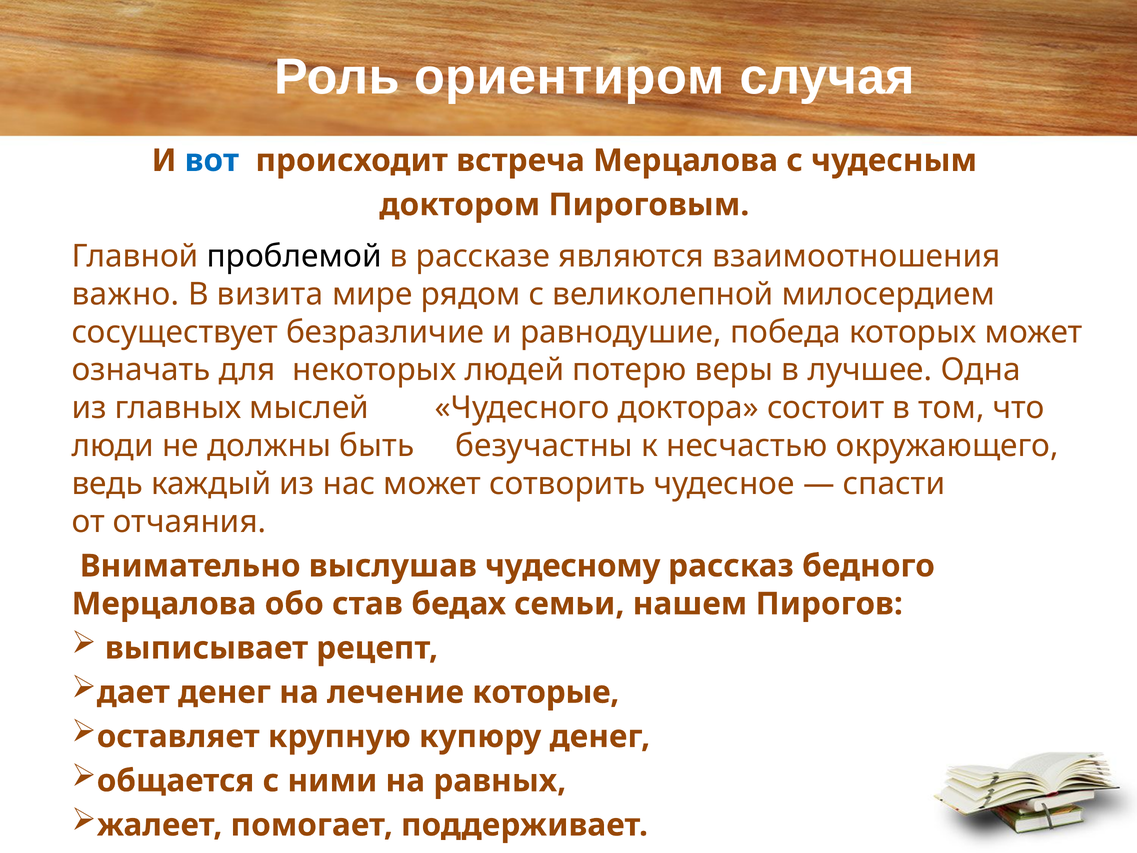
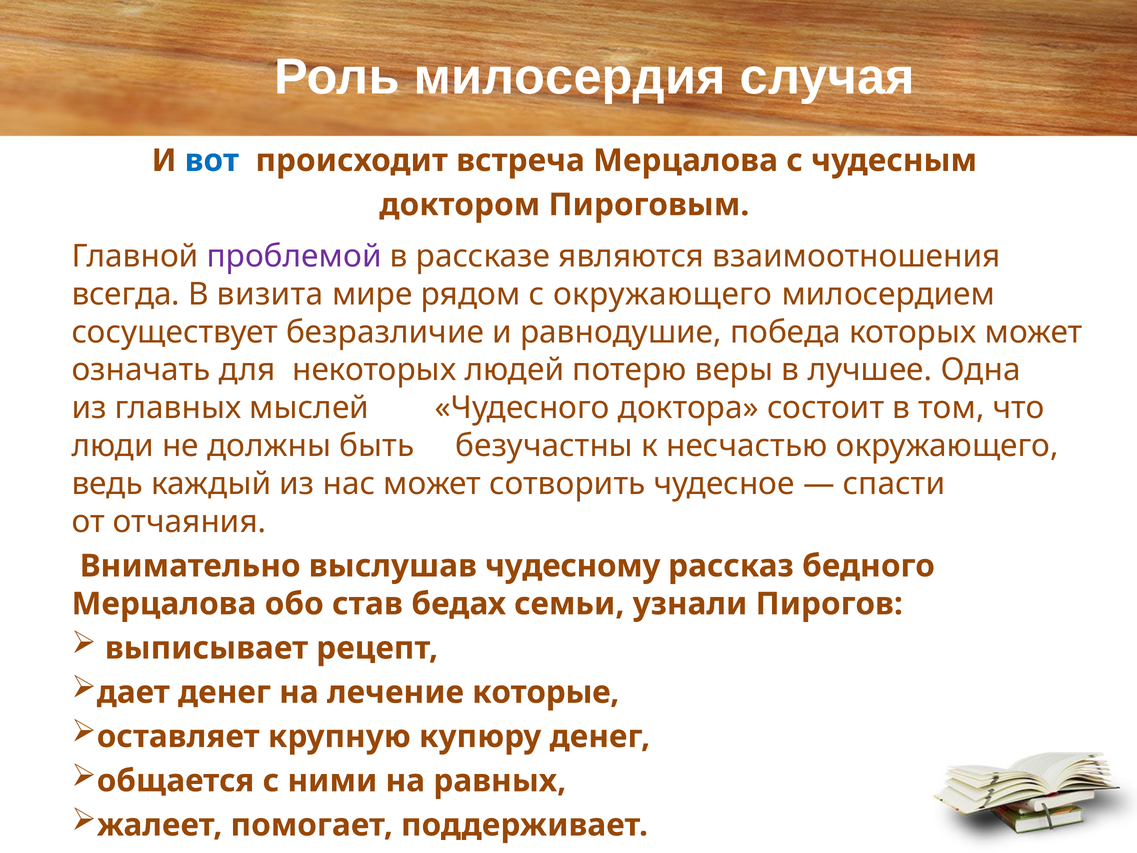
ориентиром: ориентиром -> милосердия (570, 77)
проблемой colour: black -> purple (294, 256)
важно: важно -> всегда (126, 294)
с великолепной: великолепной -> окружающего (663, 294)
нашем: нашем -> узнали (690, 604)
